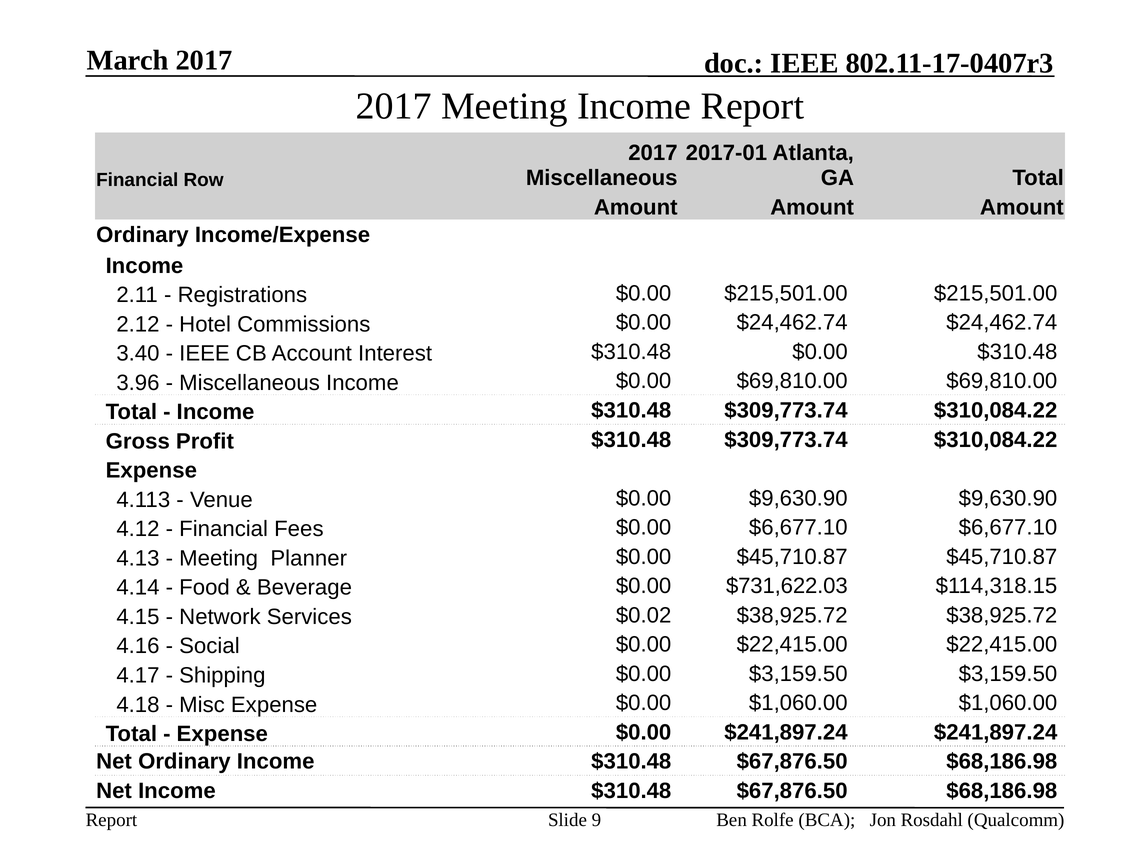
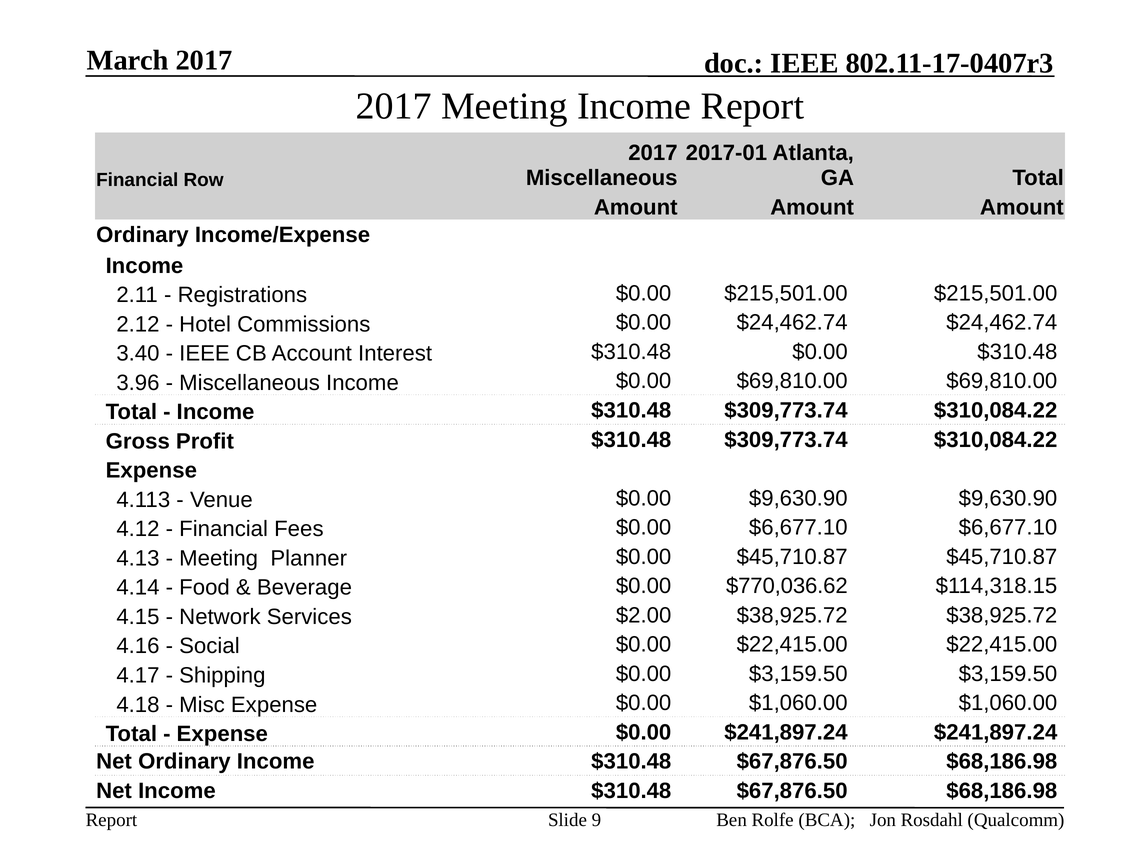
$731,622.03: $731,622.03 -> $770,036.62 (787, 586)
$0.02: $0.02 -> $2.00 (644, 615)
